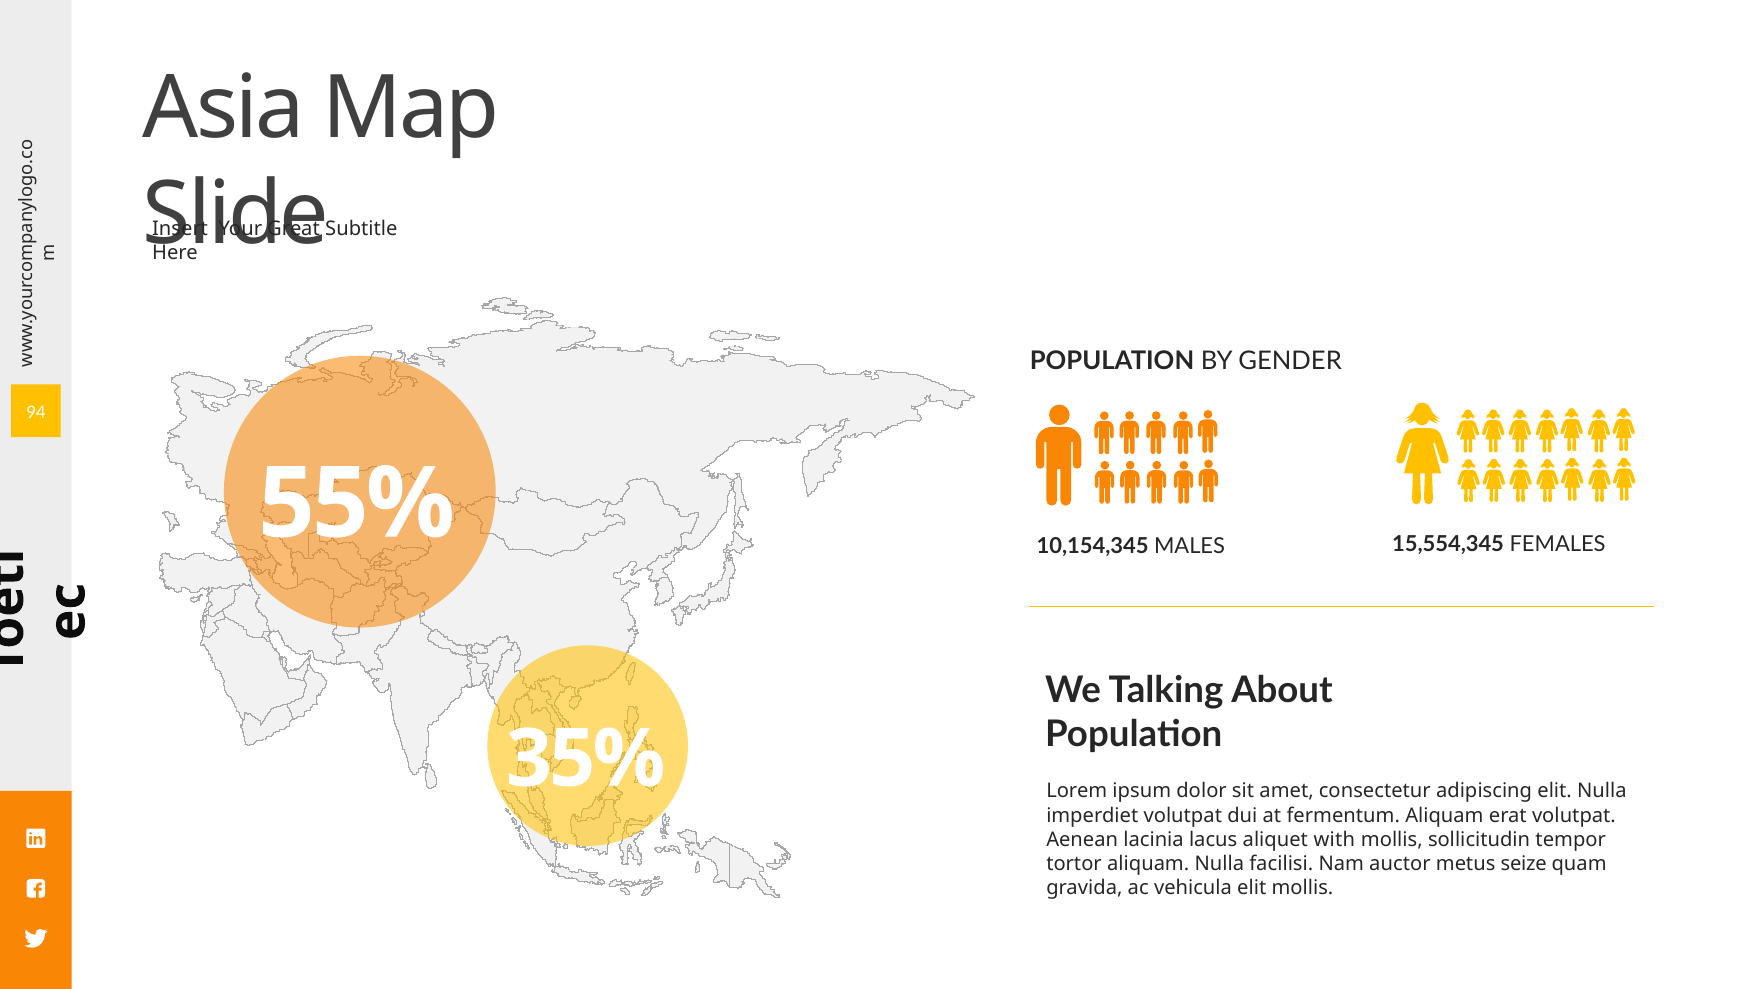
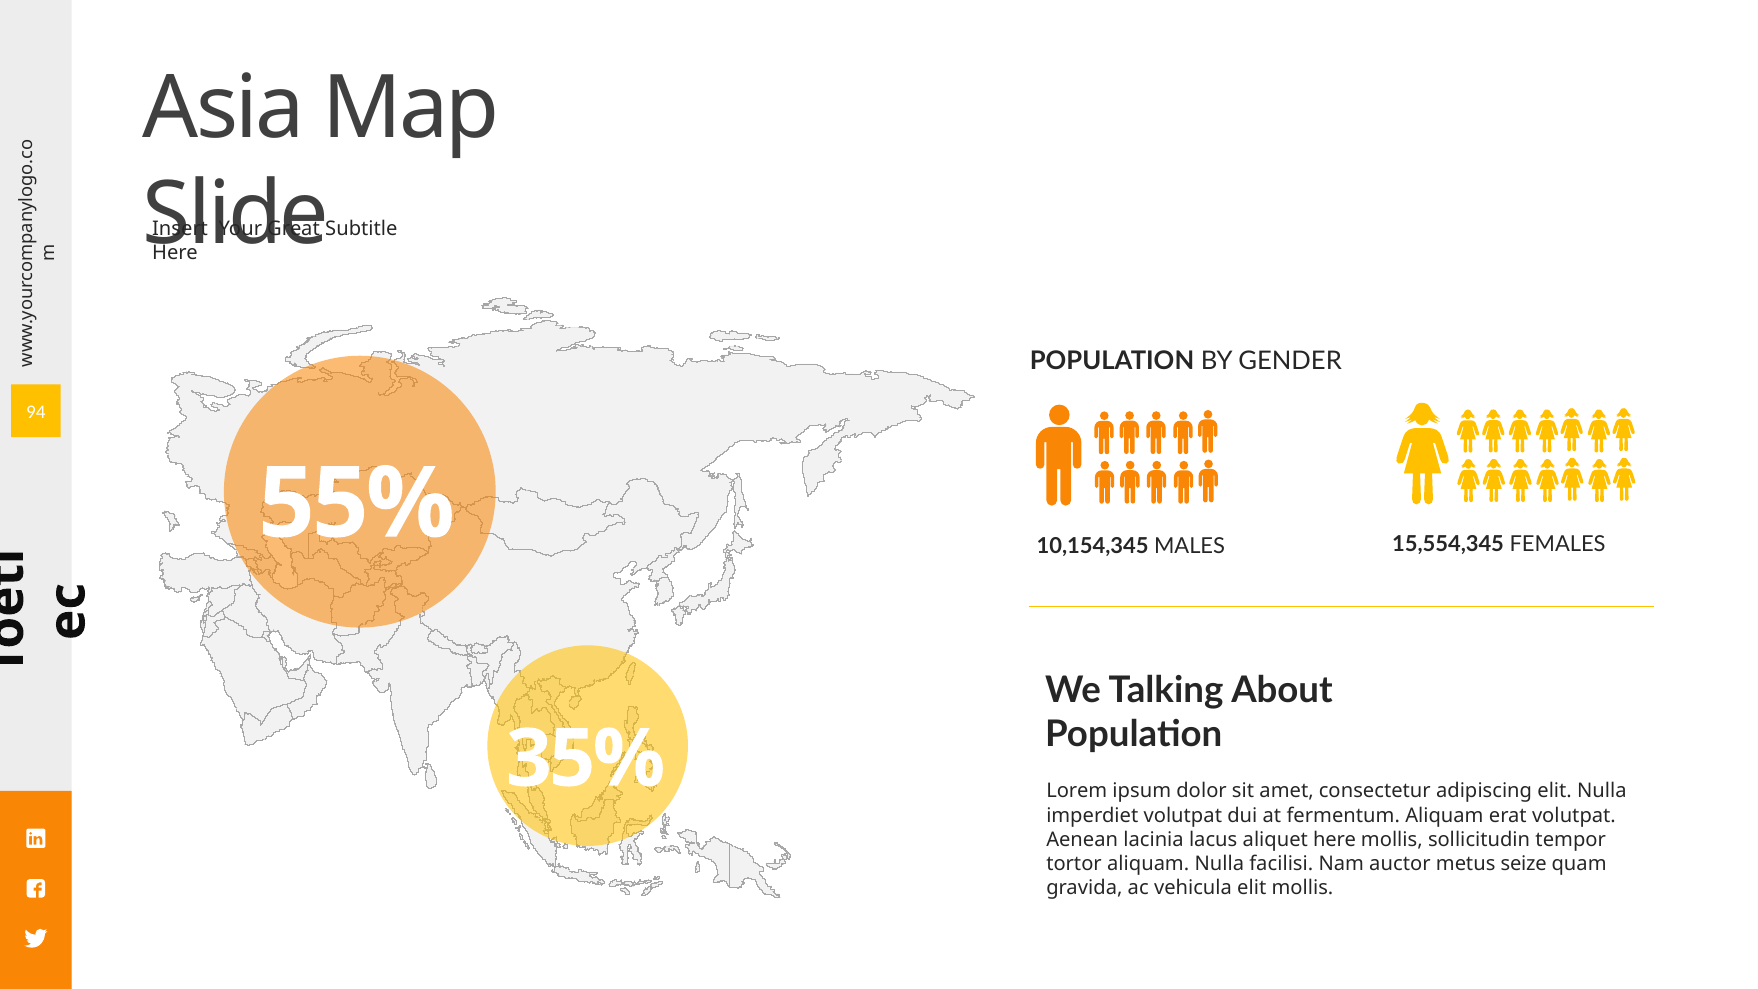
aliquet with: with -> here (1335, 840)
